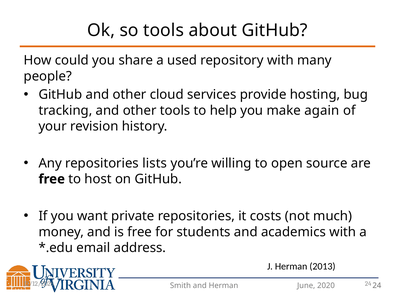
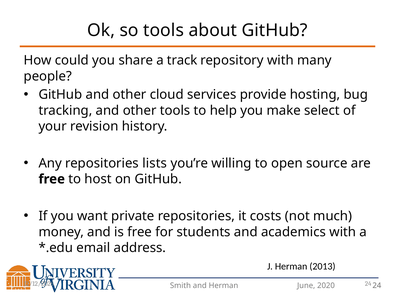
used: used -> track (182, 60)
again: again -> select (322, 110)
